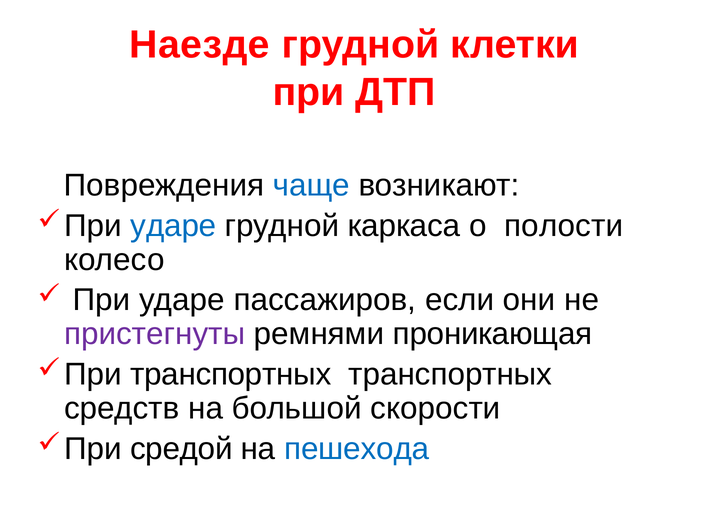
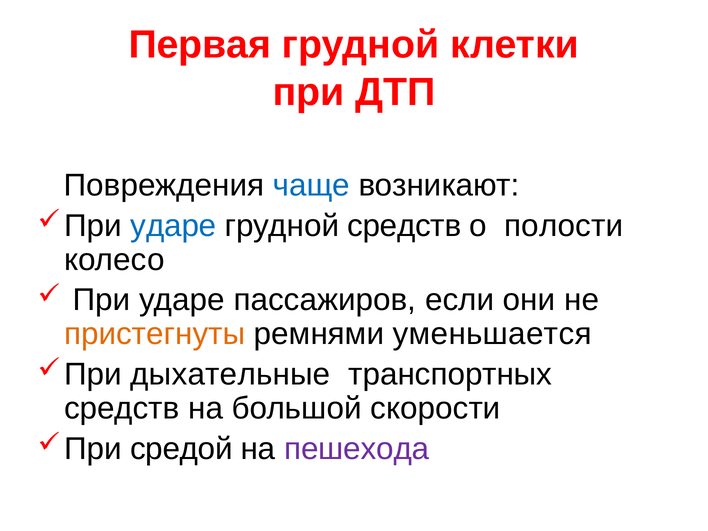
Наезде: Наезде -> Первая (200, 45)
грудной каркаса: каркаса -> средств (404, 226)
пристегнуты colour: purple -> orange (155, 334)
проникающая: проникающая -> уменьшается (492, 334)
транспортных: транспортных -> дыхательные (230, 374)
пешехода colour: blue -> purple (357, 449)
